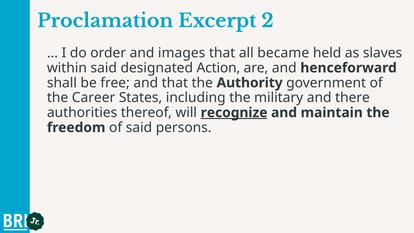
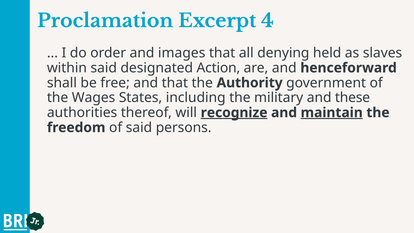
2: 2 -> 4 (267, 21)
became: became -> denying (283, 53)
Career: Career -> Wages (94, 98)
there: there -> these (353, 98)
maintain underline: none -> present (332, 113)
